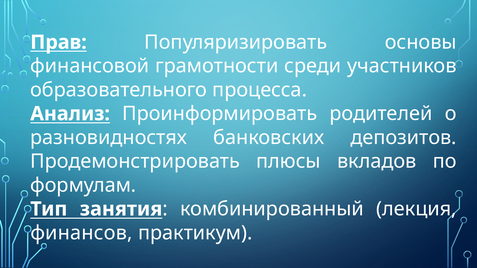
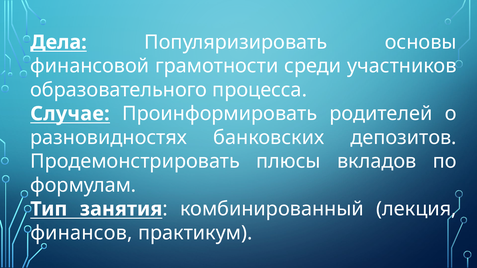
Прав: Прав -> Дела (58, 42)
Анализ: Анализ -> Случае (70, 114)
